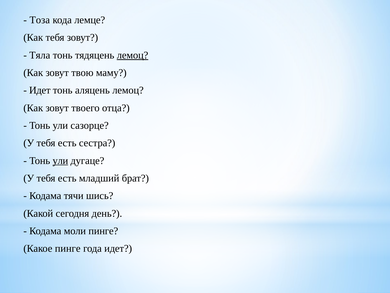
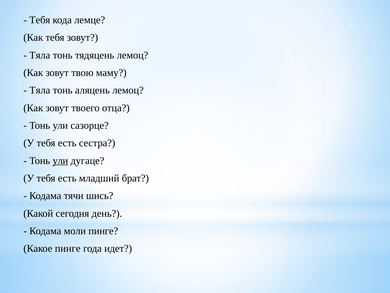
Тоза: Тоза -> Тебя (40, 20)
лемоц underline: present -> none (133, 55)
Идет: Идет -> Тяла (40, 90)
